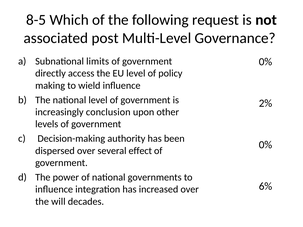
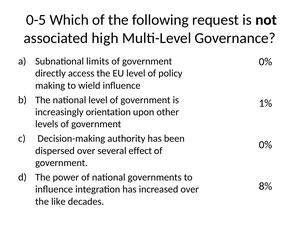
8-5: 8-5 -> 0-5 (36, 20)
post: post -> high (105, 38)
2%: 2% -> 1% (265, 103)
conclusion: conclusion -> orientation (108, 112)
6%: 6% -> 8% (265, 187)
will: will -> like (58, 202)
